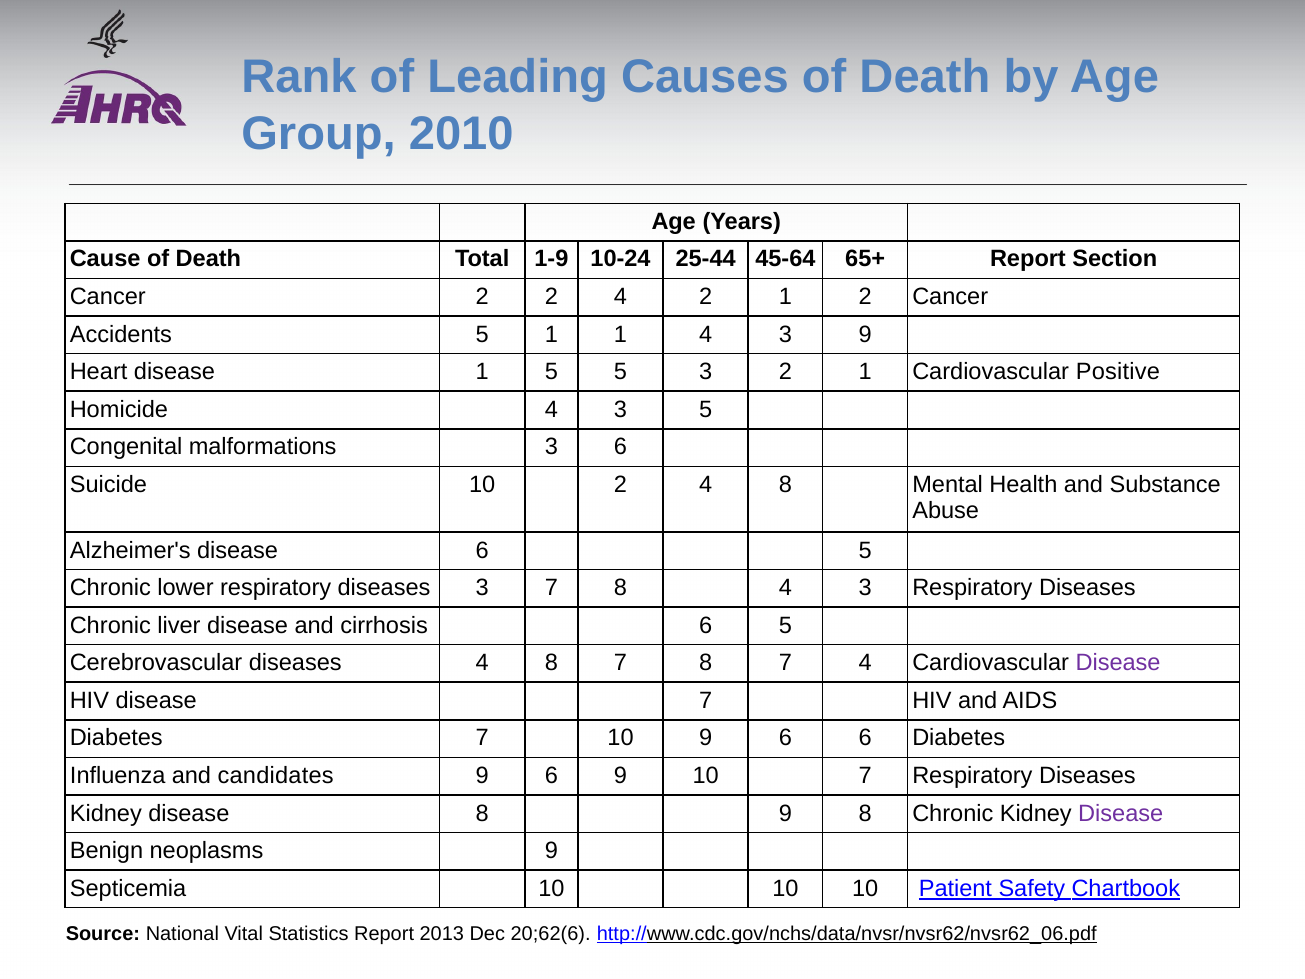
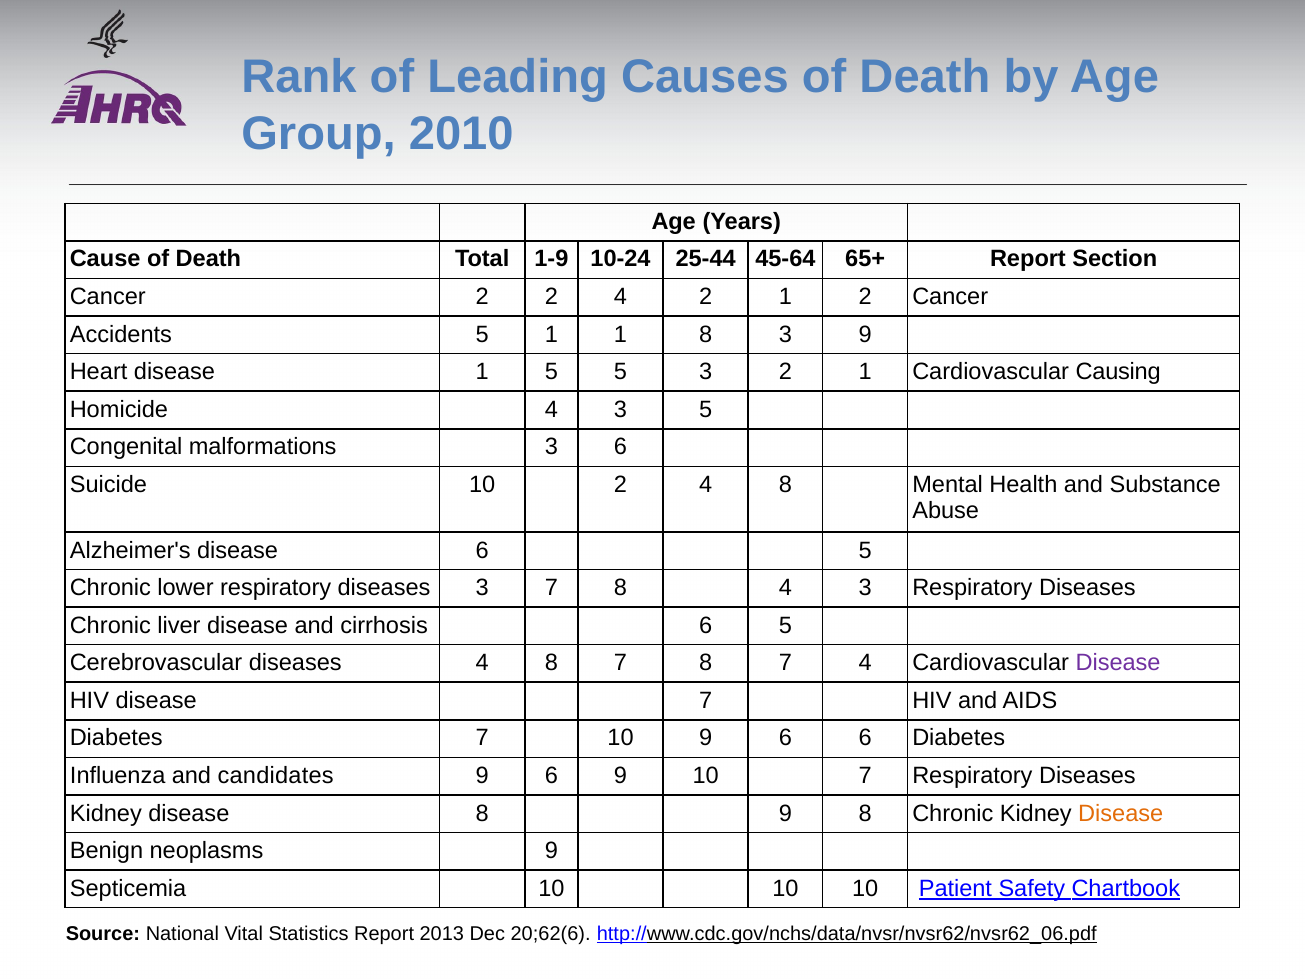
1 4: 4 -> 8 (706, 334)
Positive: Positive -> Causing (1118, 372)
Disease colour: purple -> orange (1121, 813)
